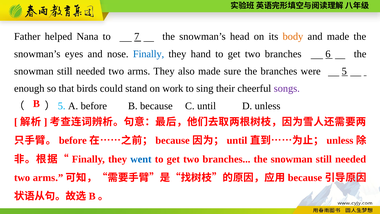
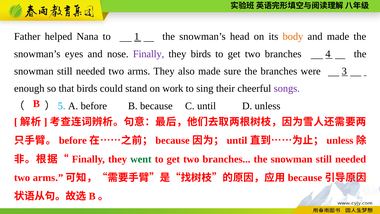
7: 7 -> 1 (137, 37)
Finally colour: blue -> purple (149, 54)
they hand: hand -> birds (201, 54)
6: 6 -> 4 (328, 54)
5: 5 -> 3 (344, 71)
went colour: blue -> green (141, 159)
